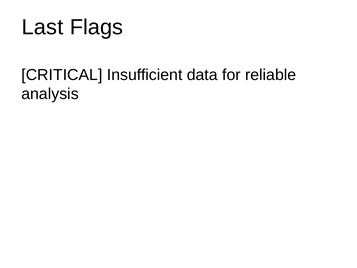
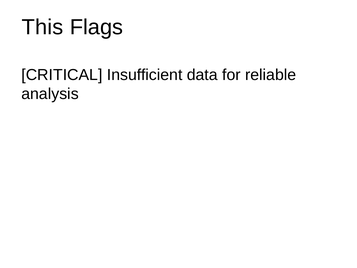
Last: Last -> This (42, 27)
